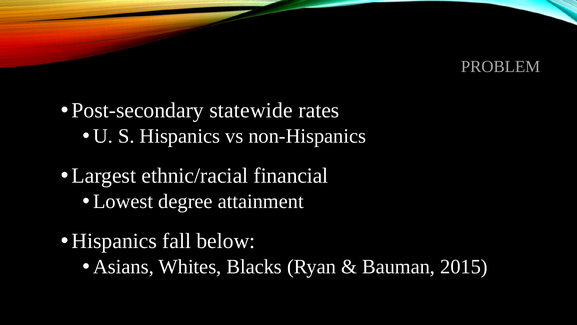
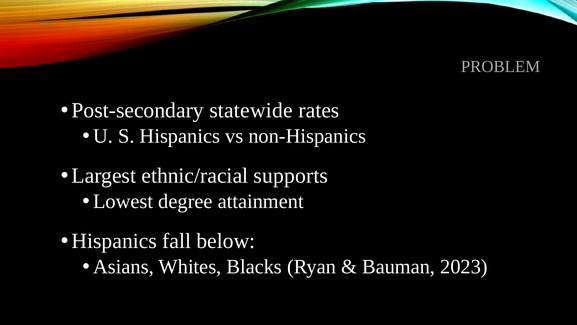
financial: financial -> supports (291, 175)
2015: 2015 -> 2023 (464, 266)
